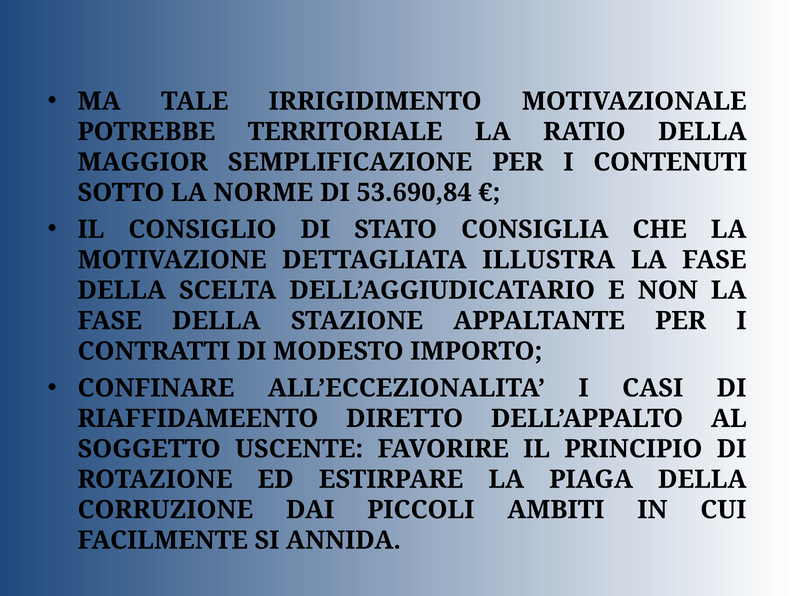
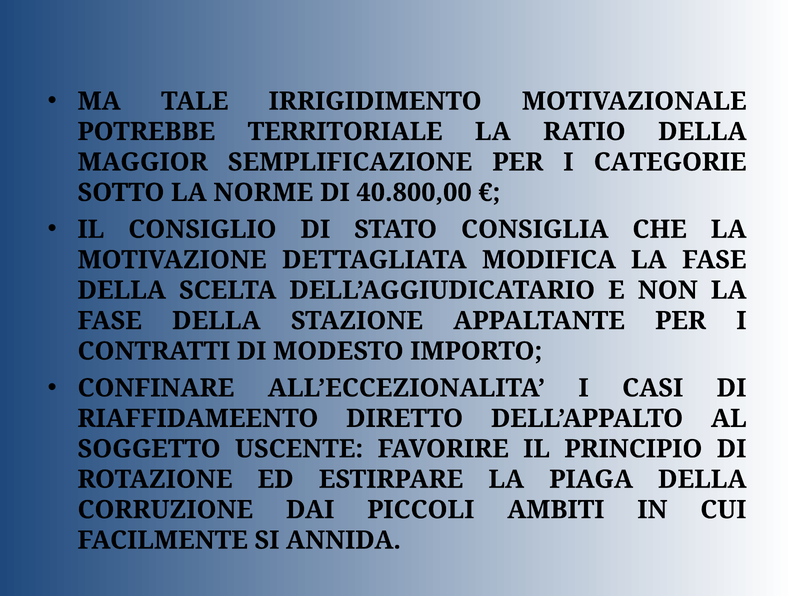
CONTENUTI: CONTENUTI -> CATEGORIE (670, 162)
53.690,84: 53.690,84 -> 40.800,00 (414, 193)
ILLUSTRA: ILLUSTRA -> MODIFICA (549, 260)
